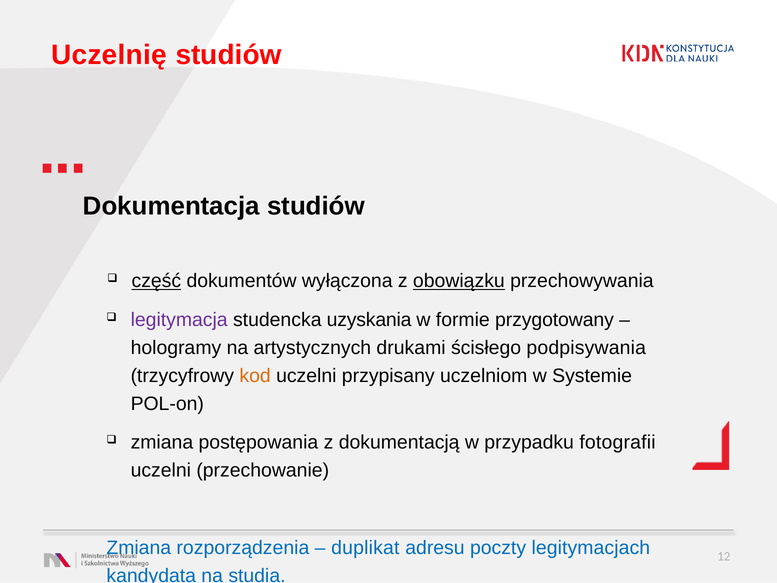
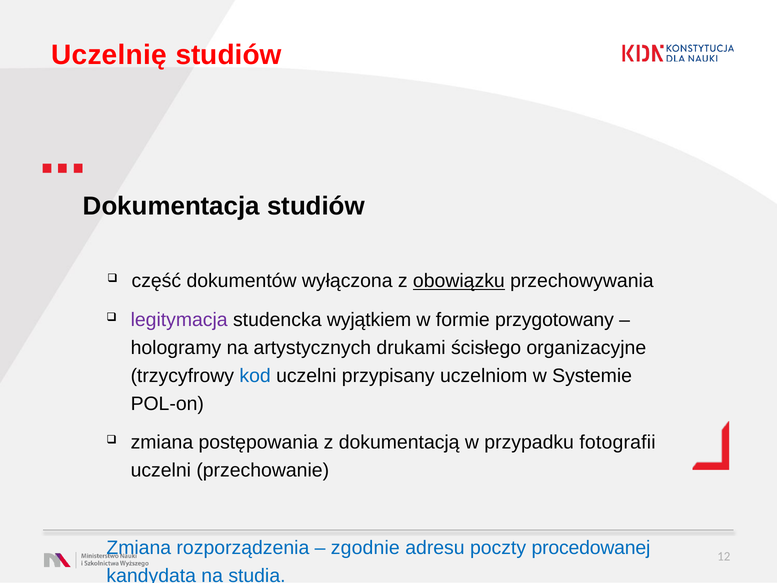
część underline: present -> none (156, 281)
uzyskania: uzyskania -> wyjątkiem (369, 320)
podpisywania: podpisywania -> organizacyjne (586, 348)
kod colour: orange -> blue (255, 376)
duplikat: duplikat -> zgodnie (365, 548)
legitymacjach: legitymacjach -> procedowanej (591, 548)
